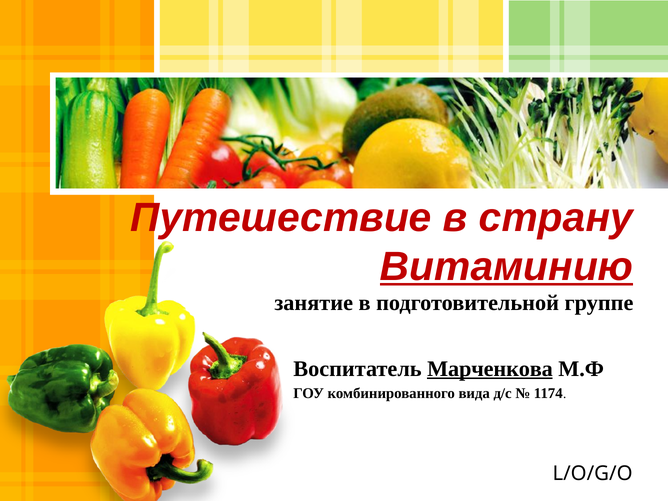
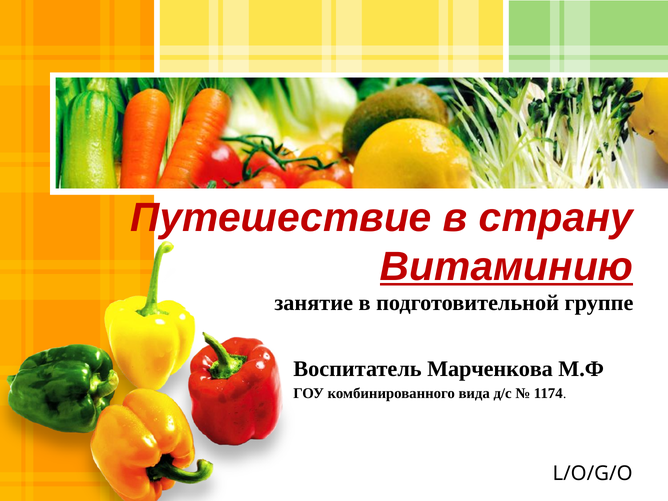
Марченкова underline: present -> none (490, 369)
